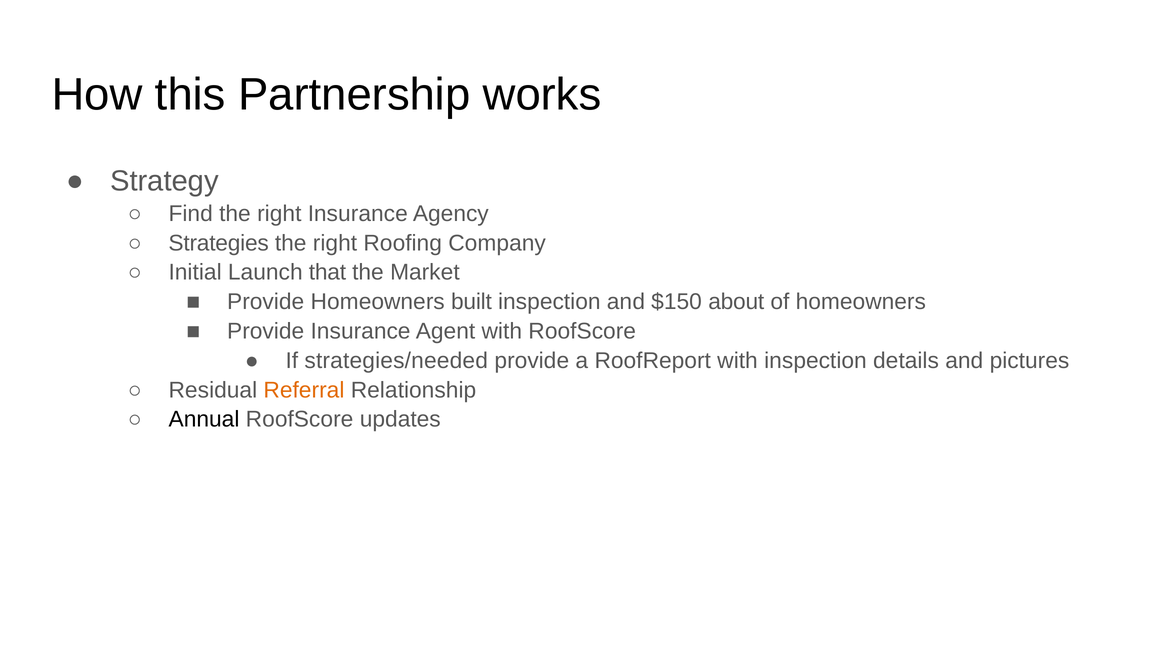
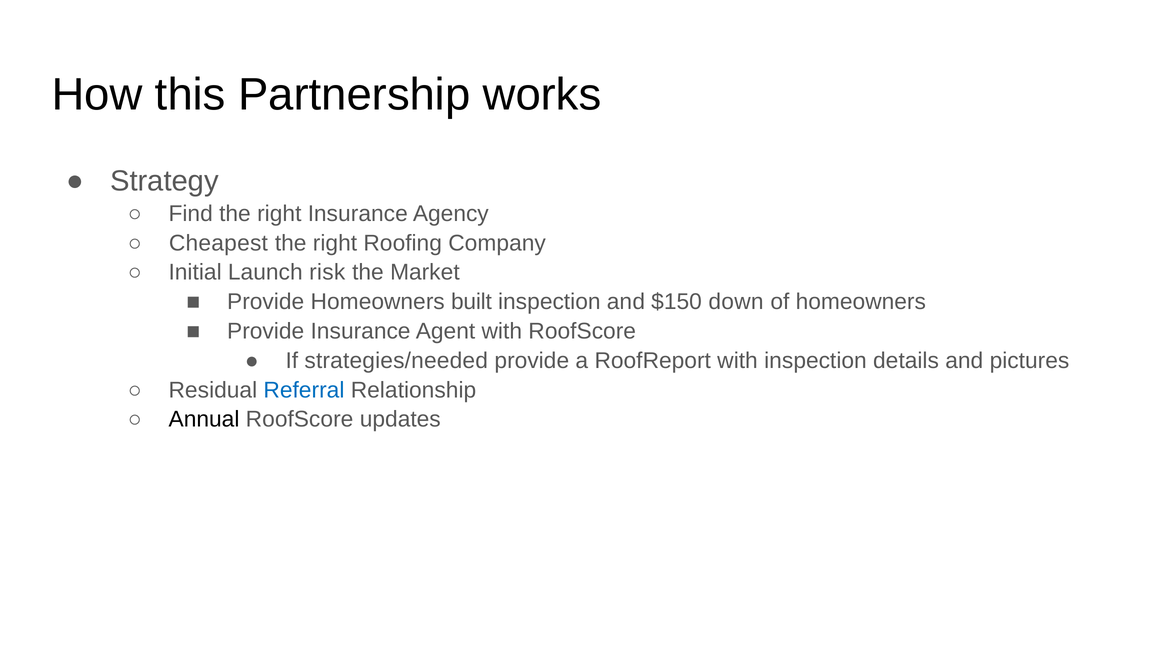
Strategies: Strategies -> Cheapest (218, 243)
that: that -> risk (327, 273)
about: about -> down (736, 302)
Referral colour: orange -> blue (304, 390)
